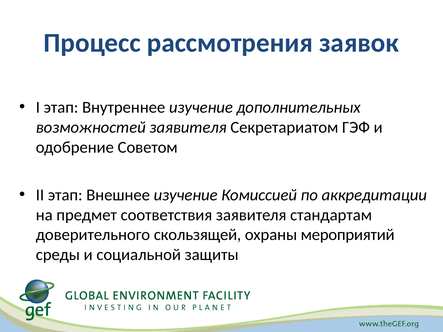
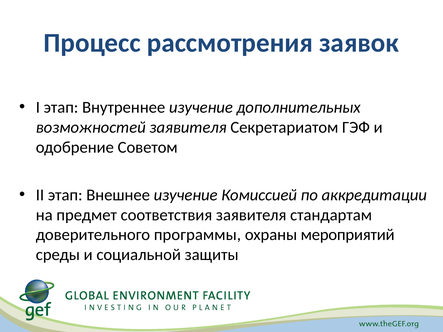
скользящей: скользящей -> программы (197, 235)
